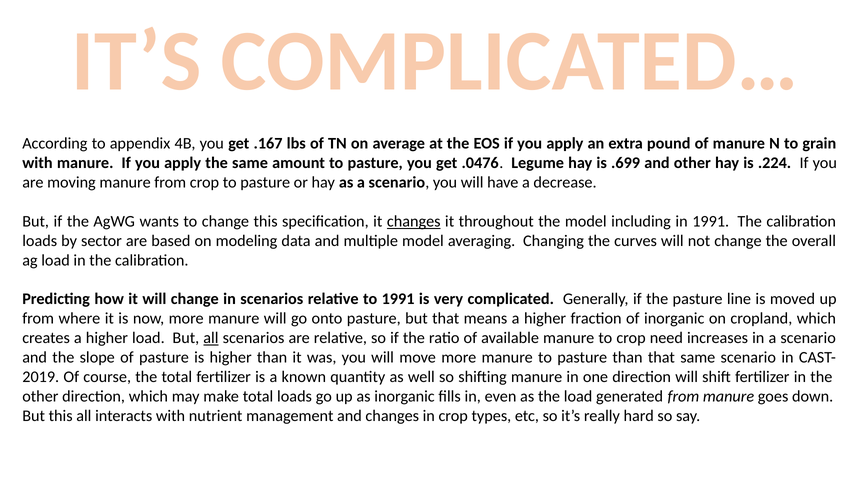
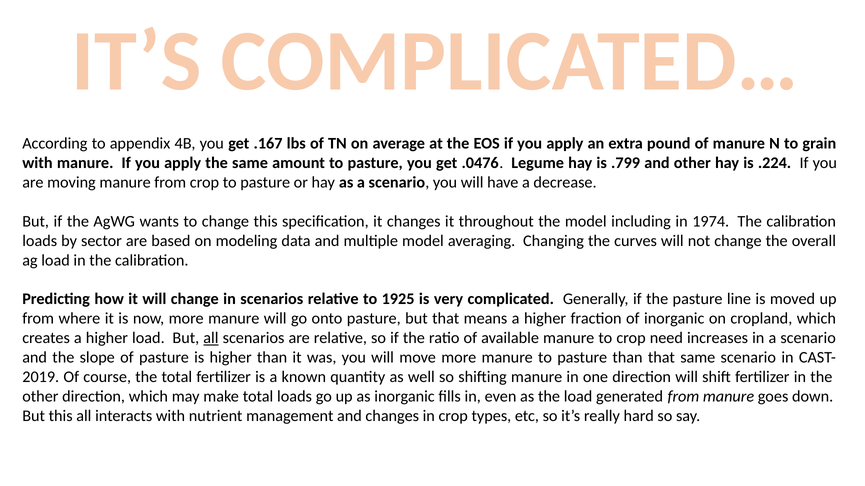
.699: .699 -> .799 (626, 163)
changes underline: present -> none (414, 222)
in 1991: 1991 -> 1974 (711, 222)
to 1991: 1991 -> 1925 (398, 299)
